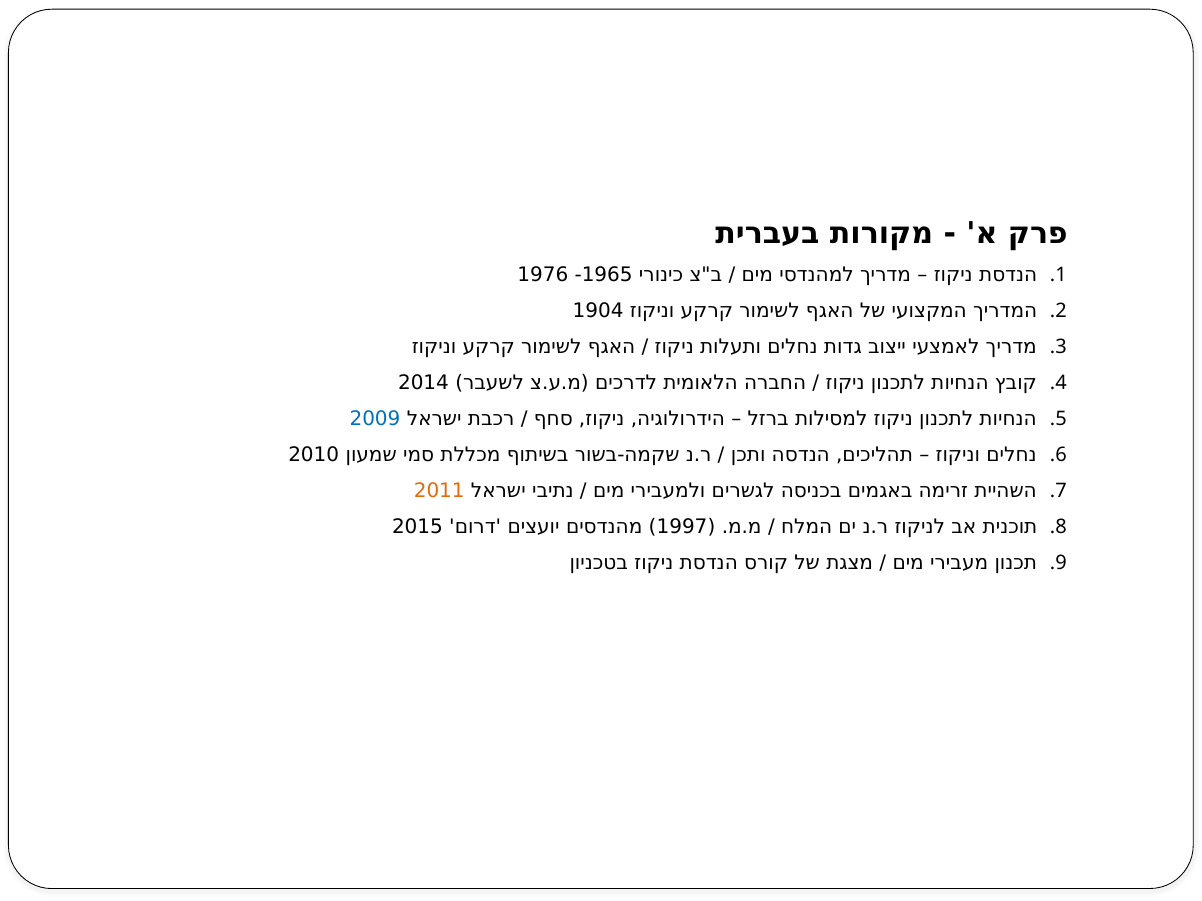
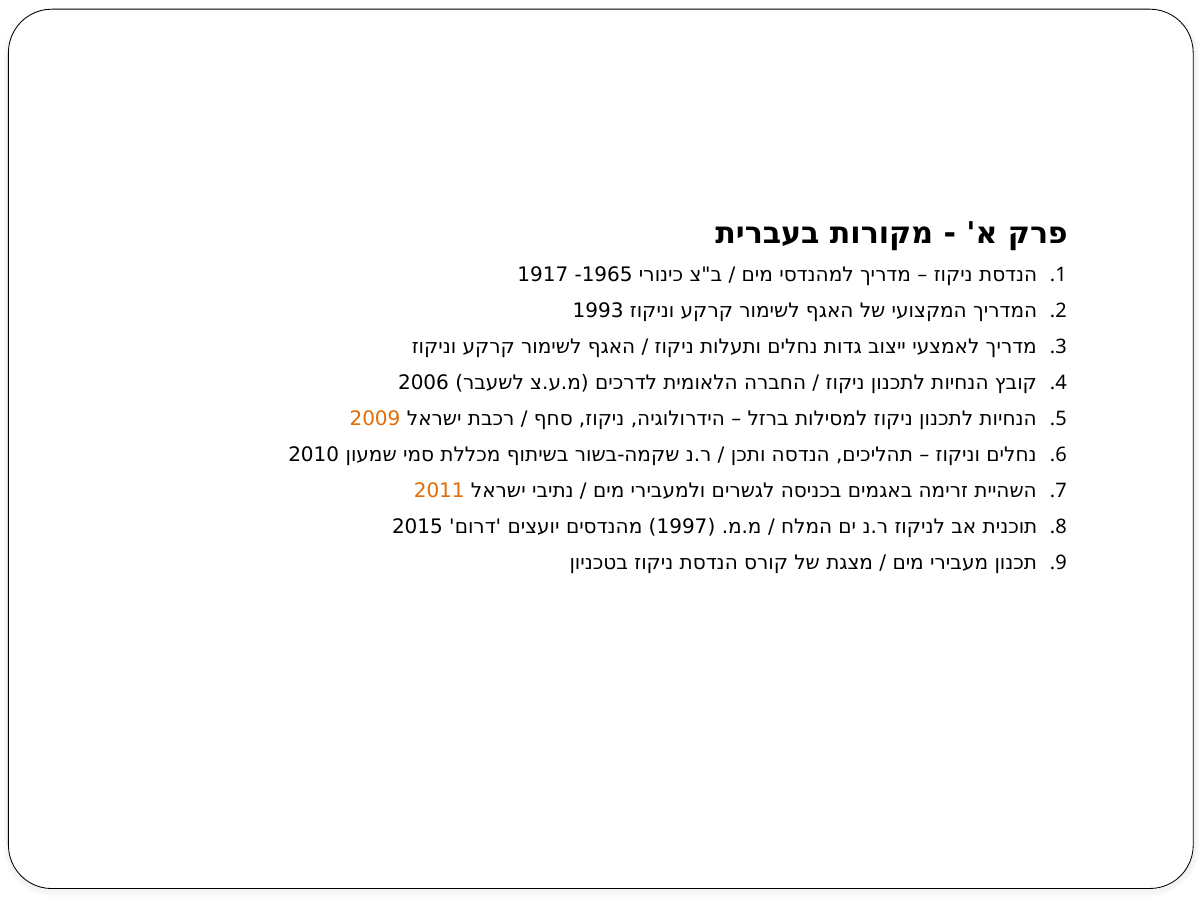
1976: 1976 -> 1917 (543, 275)
1904: 1904 -> 1993 (598, 311)
2014: 2014 -> 2006 (423, 383)
2009 colour: blue -> orange (375, 419)
